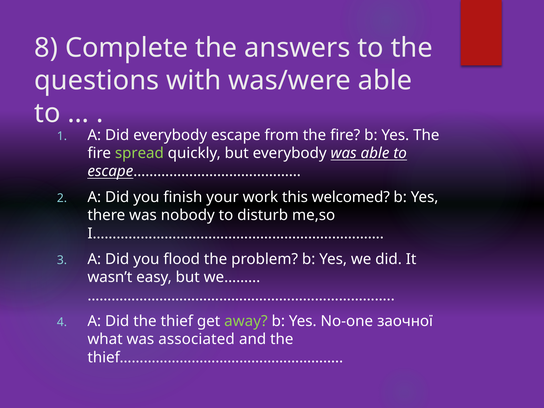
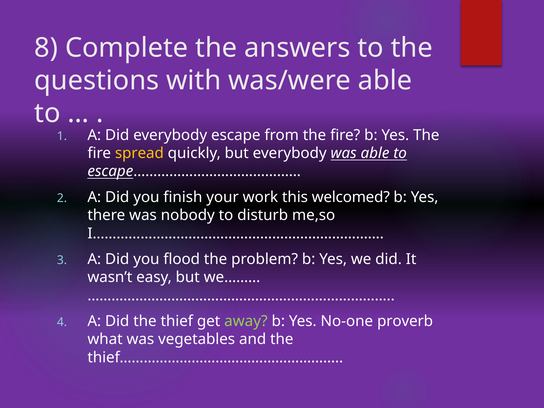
spread colour: light green -> yellow (139, 153)
заочної: заочної -> proverb (405, 321)
associated: associated -> vegetables (197, 339)
